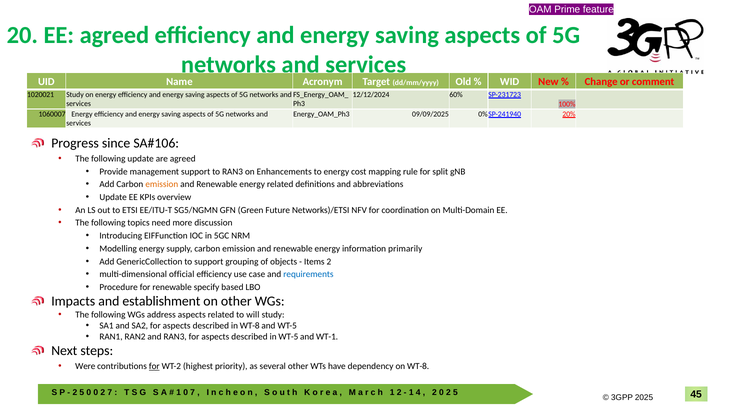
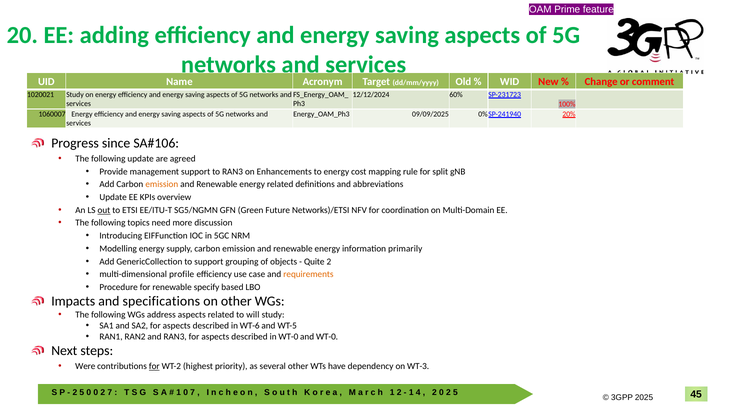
EE agreed: agreed -> adding (114, 35)
out underline: none -> present (104, 210)
Items: Items -> Quite (314, 261)
official: official -> profile (182, 274)
requirements colour: blue -> orange (308, 274)
establishment: establishment -> specifications (161, 301)
in WT-8: WT-8 -> WT-6 (250, 326)
in WT-5: WT-5 -> WT-0 (288, 337)
and WT-1: WT-1 -> WT-0 (327, 337)
on WT-8: WT-8 -> WT-3 (418, 366)
